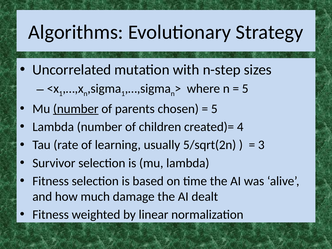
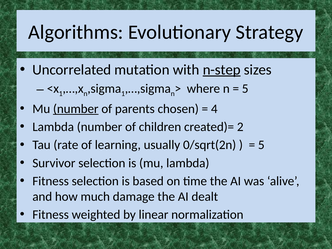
n-step underline: none -> present (222, 70)
5: 5 -> 4 (214, 109)
4: 4 -> 2 (240, 127)
5/sqrt(2n: 5/sqrt(2n -> 0/sqrt(2n (210, 145)
3: 3 -> 5 (261, 145)
